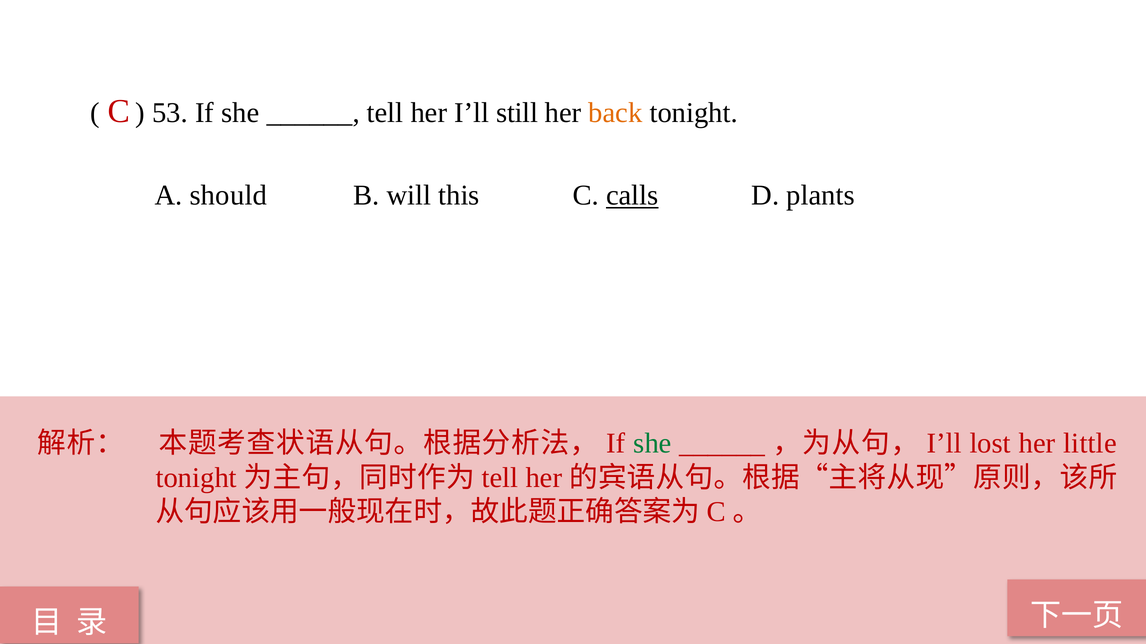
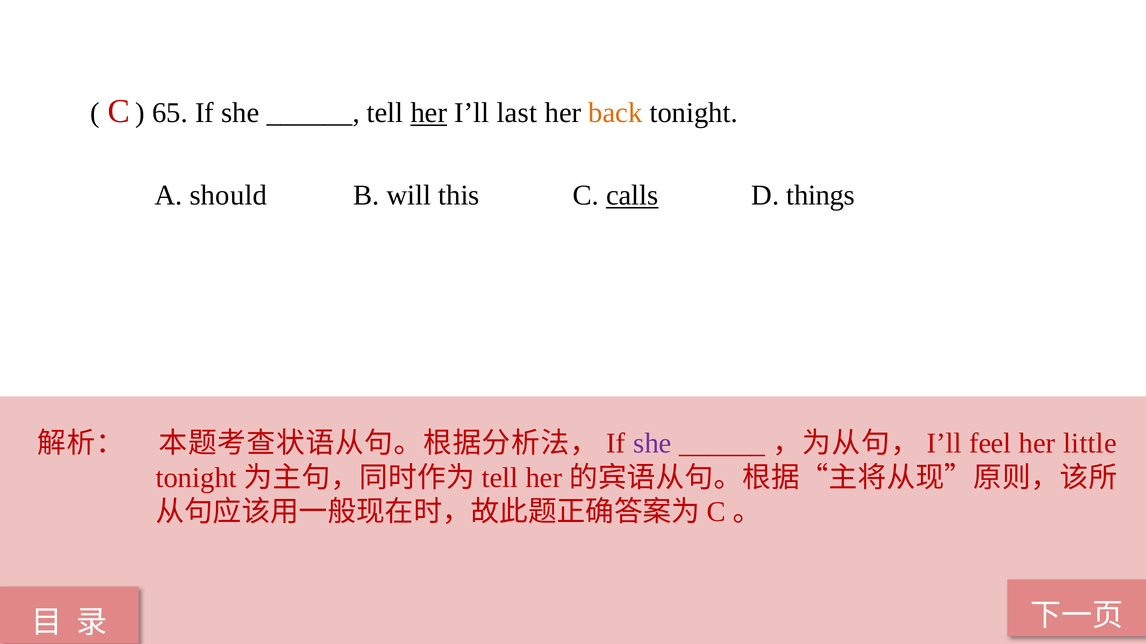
53: 53 -> 65 (170, 113)
her underline: none -> present (429, 113)
still: still -> last (517, 113)
plants: plants -> things (821, 196)
she colour: green -> purple (652, 444)
lost: lost -> feel (990, 444)
